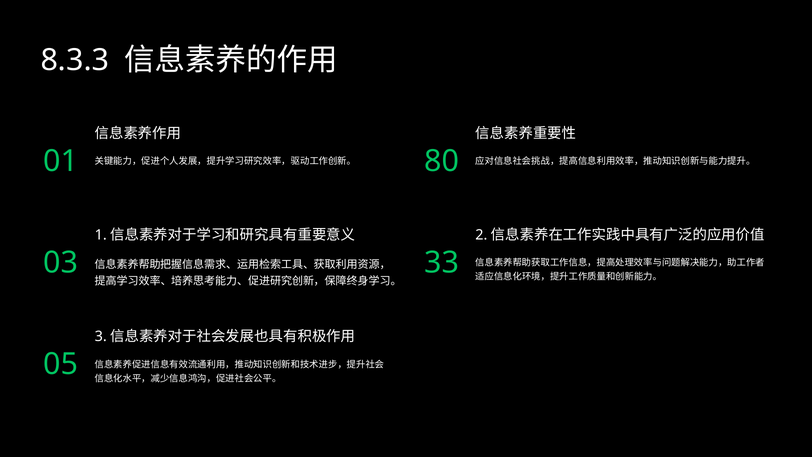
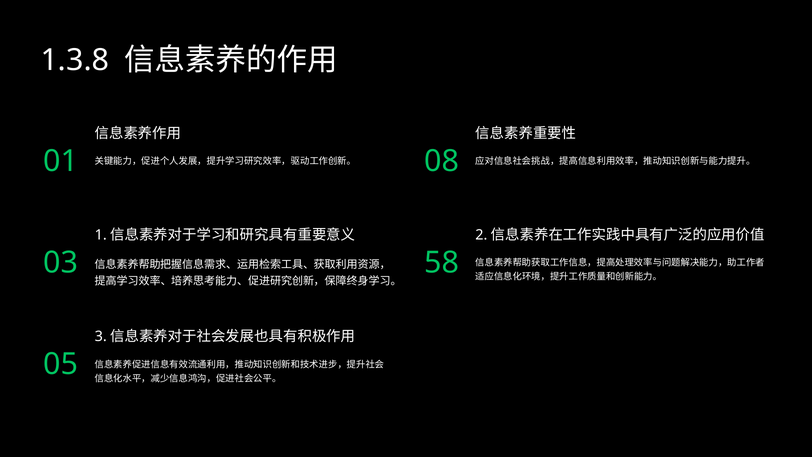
8.3.3: 8.3.3 -> 1.3.8 (75, 60)
80: 80 -> 08 (442, 161)
33: 33 -> 58 (442, 263)
